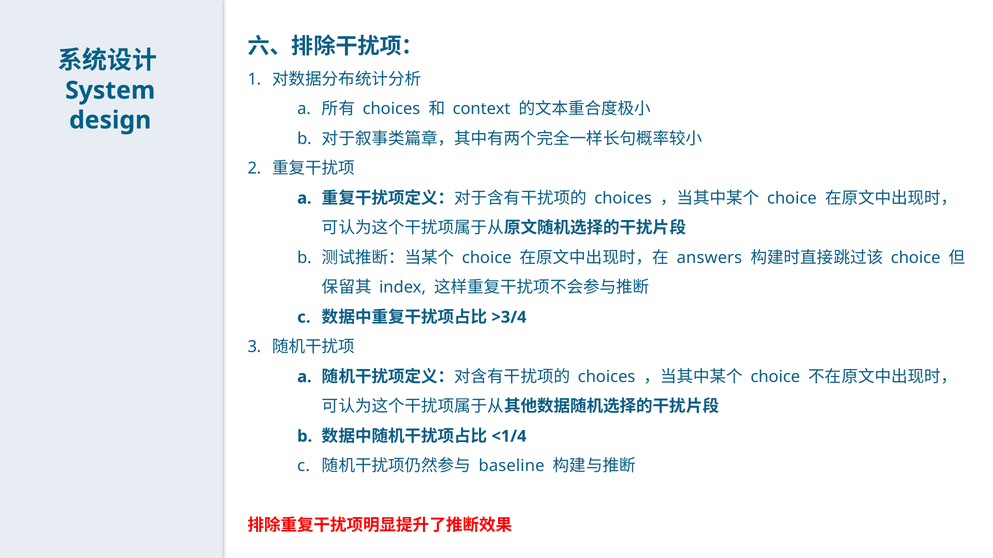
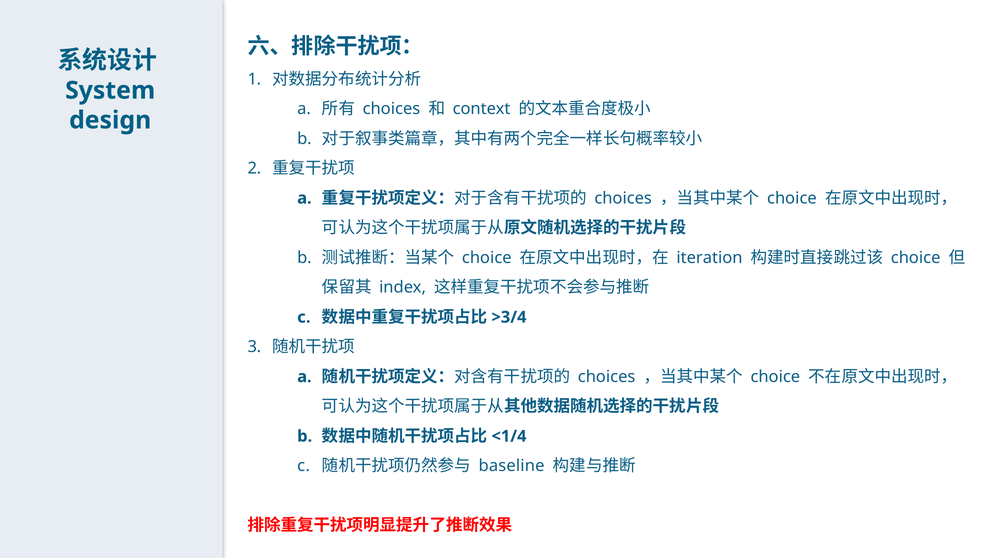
answers: answers -> iteration (710, 258)
